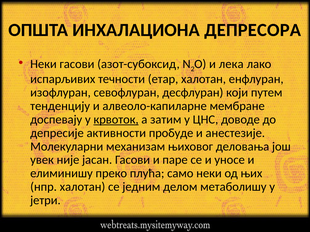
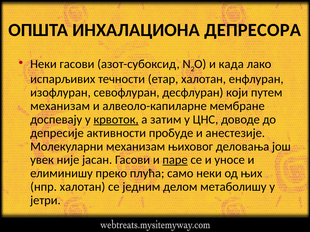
лека: лека -> када (231, 64)
тенденцију: тенденцију -> механизам (60, 106)
паре underline: none -> present (175, 160)
